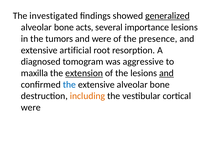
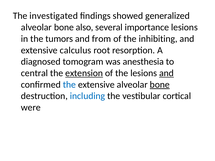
generalized underline: present -> none (167, 16)
acts: acts -> also (85, 27)
and were: were -> from (102, 39)
presence: presence -> inhibiting (158, 39)
artificial: artificial -> calculus (75, 50)
aggressive: aggressive -> anesthesia (143, 62)
maxilla: maxilla -> central (34, 73)
bone underline: none -> present (160, 85)
including colour: orange -> blue (87, 96)
